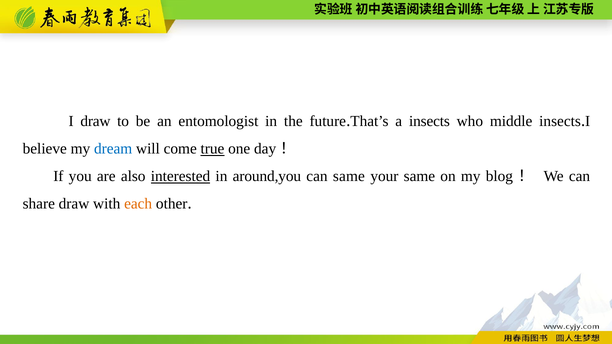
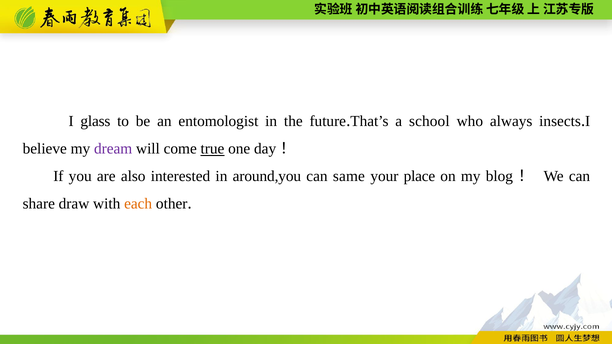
I draw: draw -> glass (95, 121)
a insects: insects -> school (429, 121)
middle: middle -> always (511, 121)
dream colour: blue -> purple (113, 149)
interested underline: present -> none (181, 176)
your same: same -> place (419, 176)
